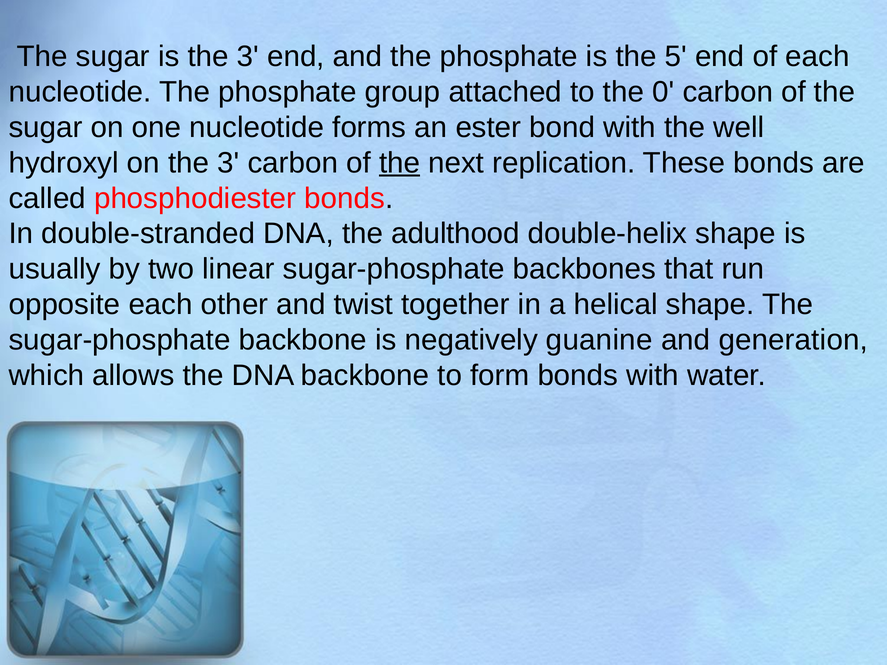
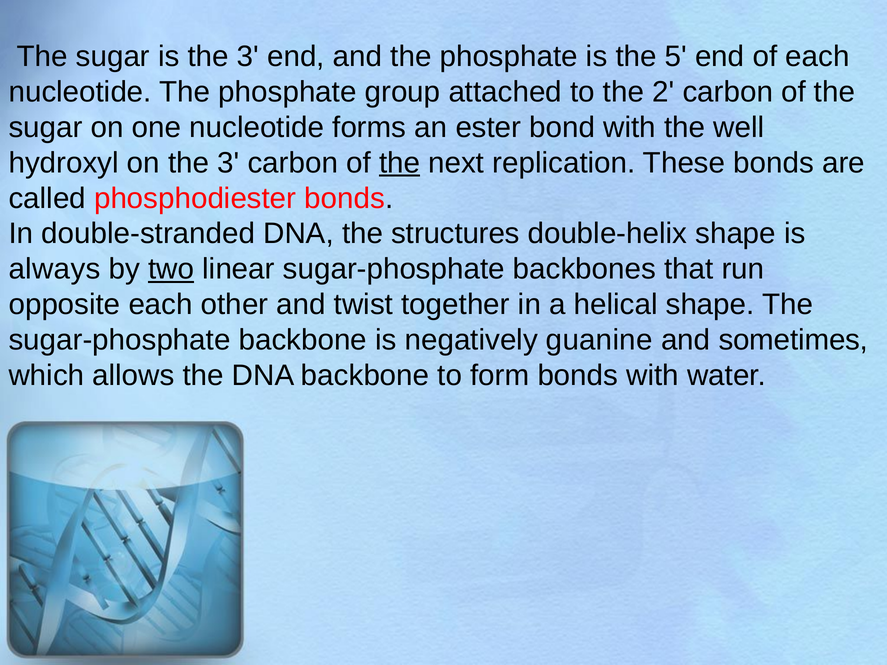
0: 0 -> 2 (663, 92)
adulthood: adulthood -> structures (456, 234)
usually: usually -> always (55, 269)
two underline: none -> present (171, 269)
generation: generation -> sometimes (793, 340)
